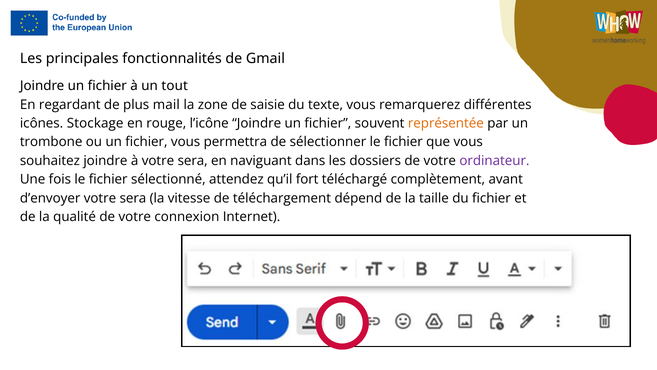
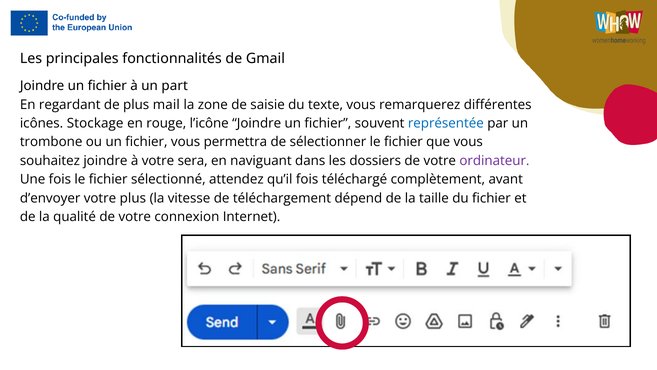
tout: tout -> part (175, 86)
représentée colour: orange -> blue (446, 123)
qu’il fort: fort -> fois (307, 179)
d’envoyer votre sera: sera -> plus (133, 198)
